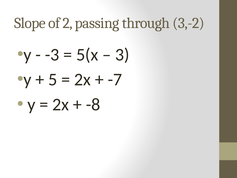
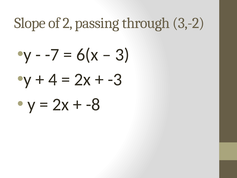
-3: -3 -> -7 (52, 55)
5(x: 5(x -> 6(x (87, 55)
5: 5 -> 4 (53, 79)
-7: -7 -> -3 (115, 79)
